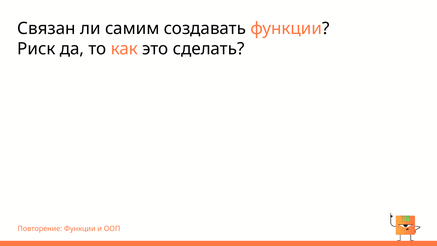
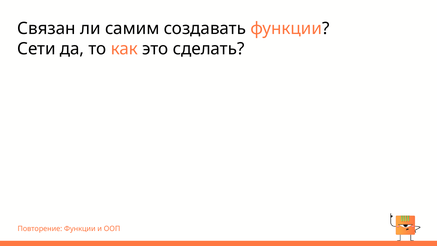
Риск: Риск -> Сети (36, 49)
